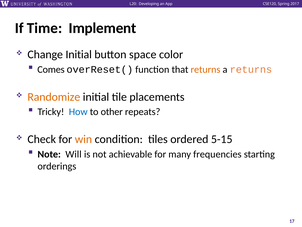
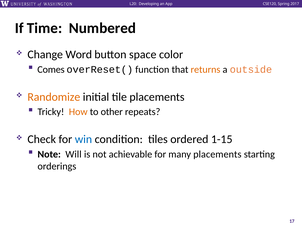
Implement: Implement -> Numbered (102, 28)
Change Initial: Initial -> Word (79, 54)
a returns: returns -> outside (251, 69)
How colour: blue -> orange (78, 112)
win colour: orange -> blue (83, 139)
5-15: 5-15 -> 1-15 (222, 139)
many frequencies: frequencies -> placements (217, 154)
